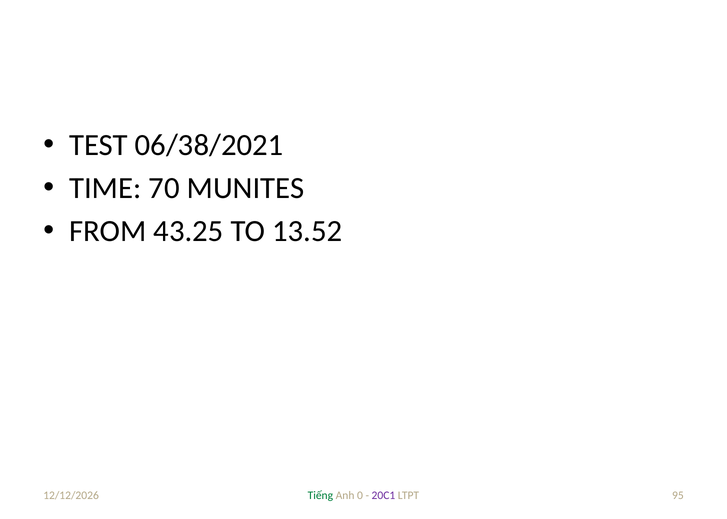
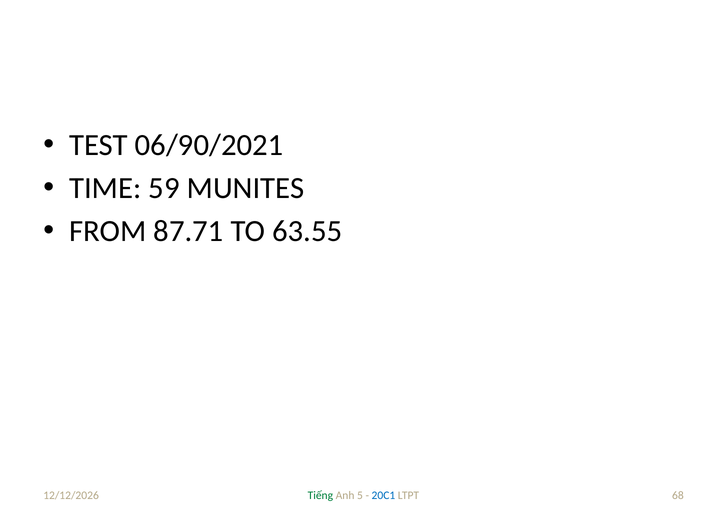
06/38/2021: 06/38/2021 -> 06/90/2021 (209, 145)
70: 70 -> 59 (164, 188)
43.25: 43.25 -> 87.71 (189, 231)
13.52: 13.52 -> 63.55 (307, 231)
0: 0 -> 5 (360, 496)
20C1 colour: purple -> blue (383, 496)
95: 95 -> 68 (678, 496)
